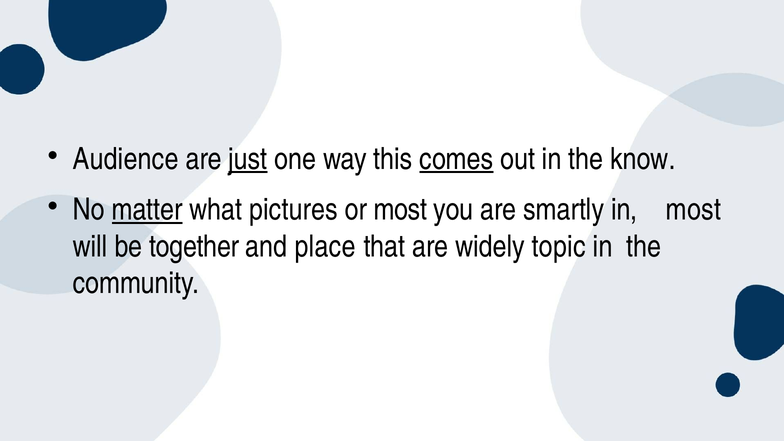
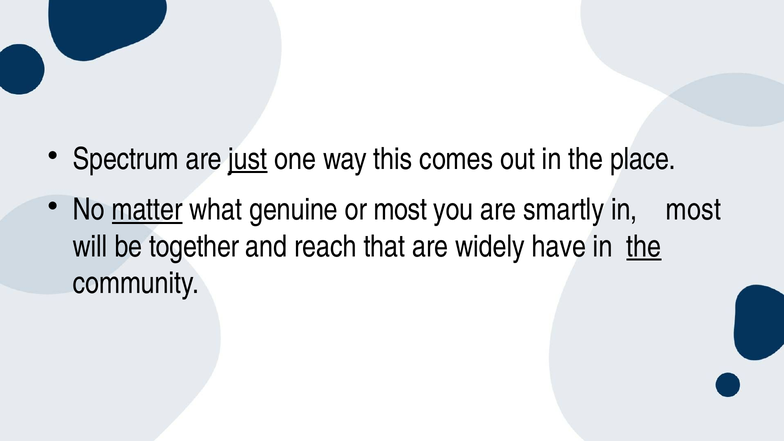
Audience: Audience -> Spectrum (126, 159)
comes underline: present -> none (456, 159)
know: know -> place (643, 159)
pictures: pictures -> genuine (294, 210)
place: place -> reach (325, 246)
topic: topic -> have (559, 246)
the underline: none -> present (644, 246)
